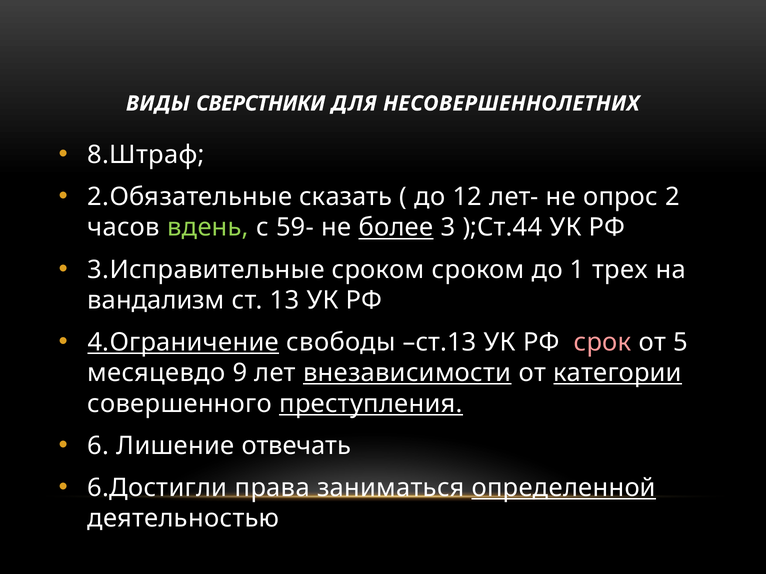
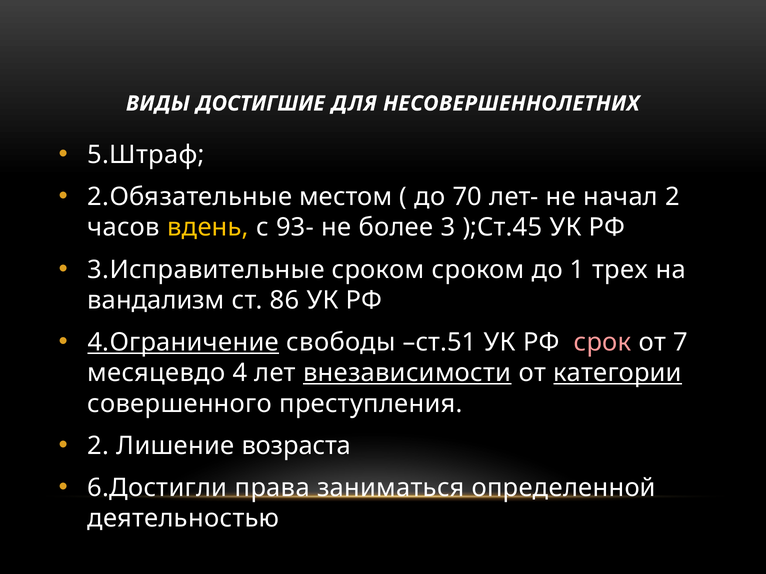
СВЕРСТНИКИ: СВЕРСТНИКИ -> ДОСТИГШИЕ (260, 104)
8.Штраф: 8.Штраф -> 5.Штраф (146, 155)
сказать: сказать -> местом (346, 197)
12: 12 -> 70 (467, 197)
опрос: опрос -> начал (621, 197)
вдень colour: light green -> yellow (208, 228)
59-: 59- -> 93- (295, 228)
более underline: present -> none (396, 228)
);Ст.44: );Ст.44 -> );Ст.45 (502, 228)
13: 13 -> 86 (285, 301)
ст.13: ст.13 -> ст.51 (440, 343)
5: 5 -> 7 (680, 343)
9: 9 -> 4 (240, 373)
преступления underline: present -> none (371, 404)
6: 6 -> 2 (98, 446)
отвечать: отвечать -> возраста (296, 446)
определенной underline: present -> none (564, 488)
